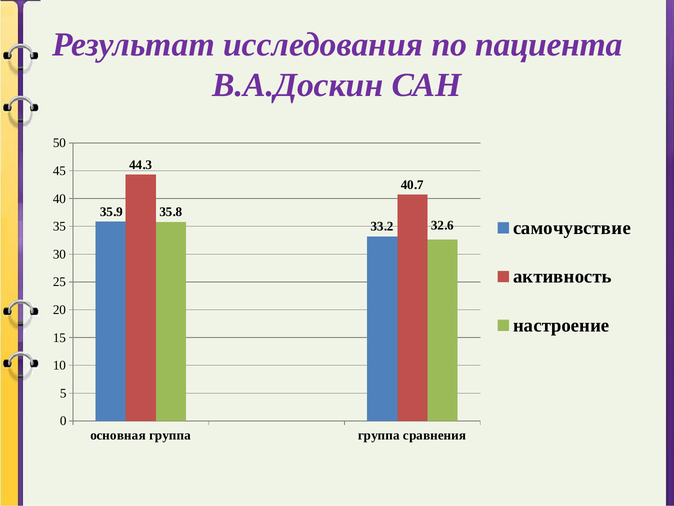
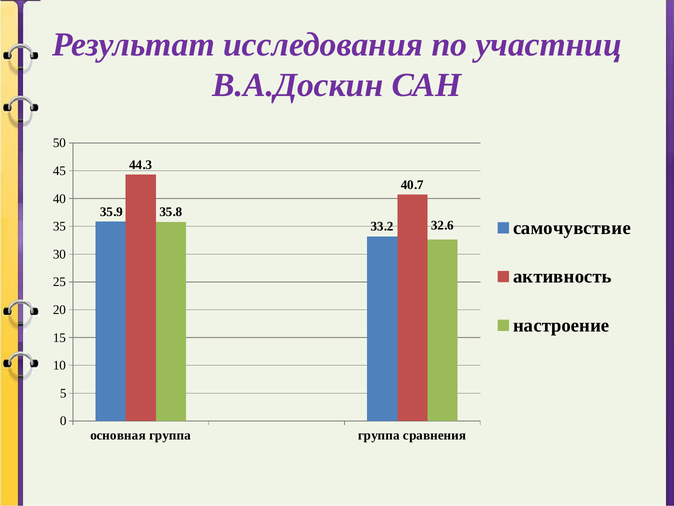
пациента: пациента -> участниц (549, 44)
